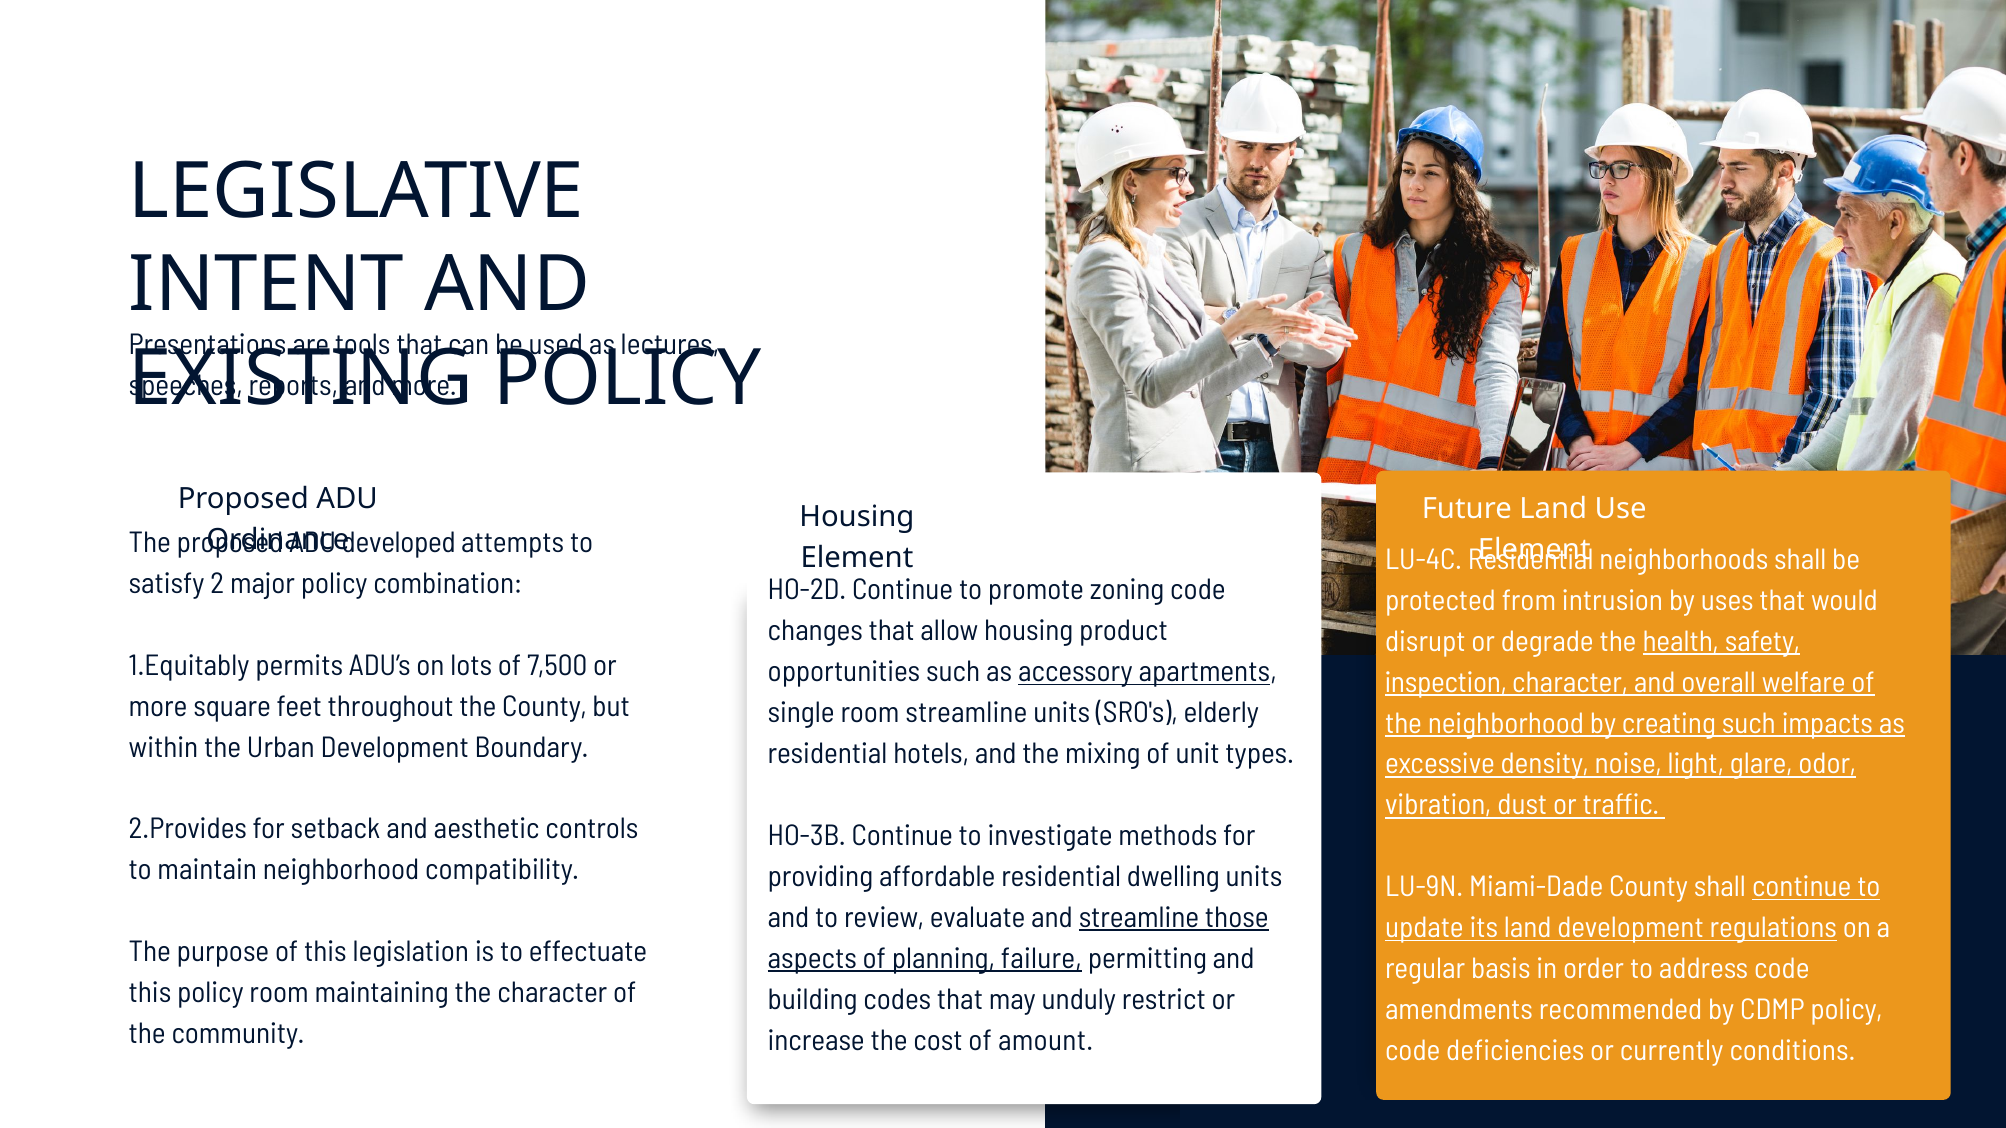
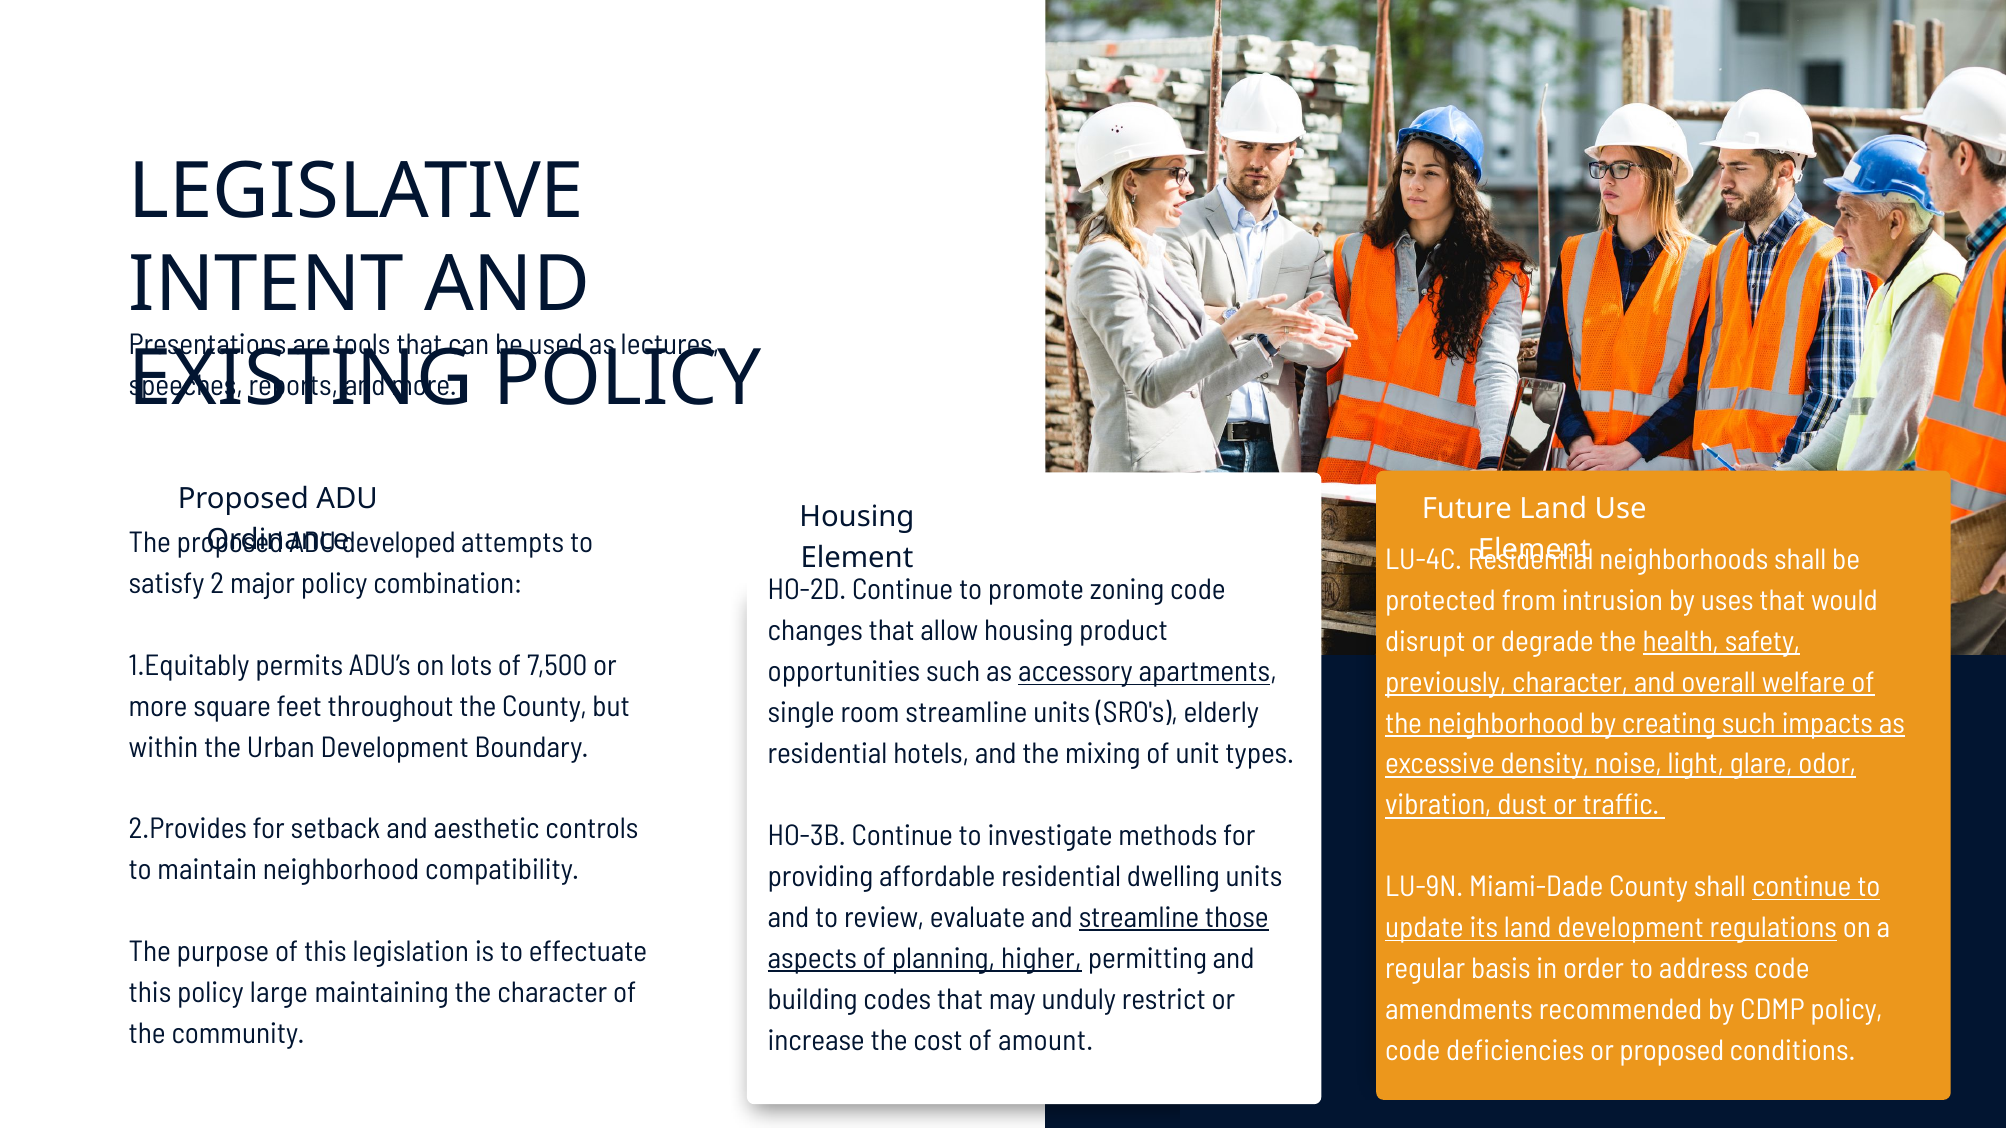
inspection: inspection -> previously (1446, 683)
failure: failure -> higher (1041, 959)
policy room: room -> large (279, 993)
or currently: currently -> proposed (1672, 1051)
